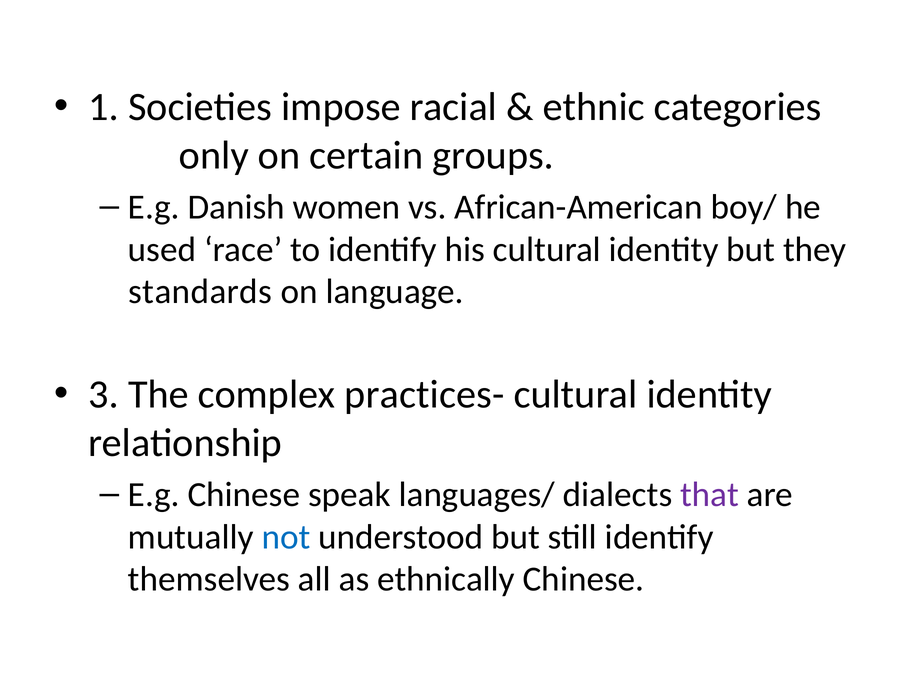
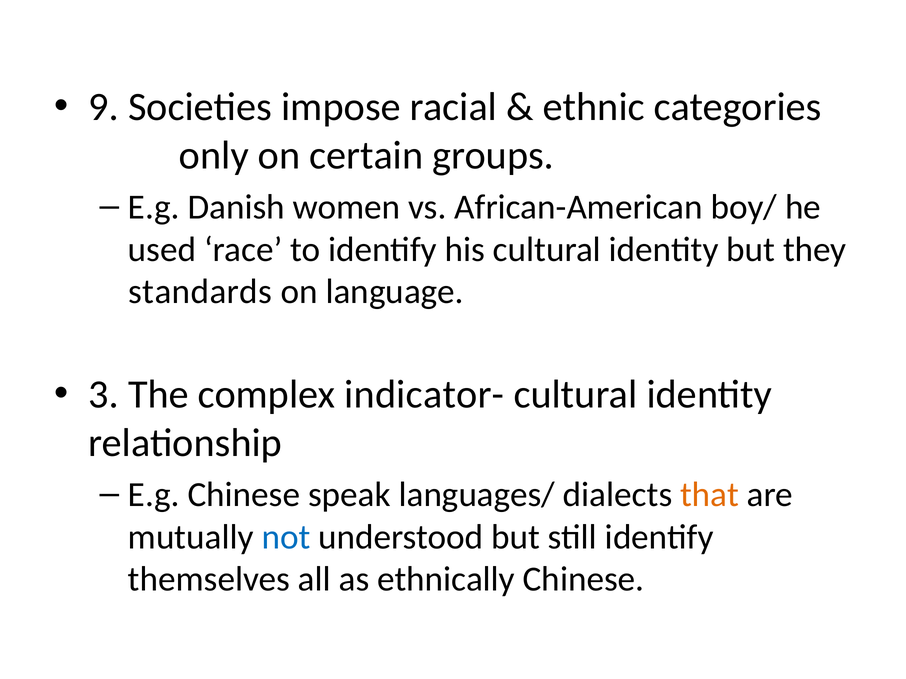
1: 1 -> 9 (104, 107)
practices-: practices- -> indicator- (424, 395)
that colour: purple -> orange (710, 495)
